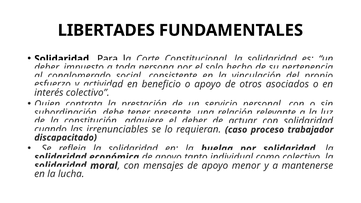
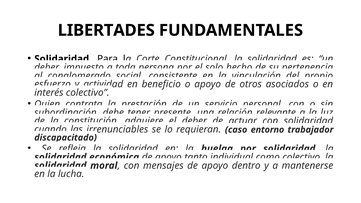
proceso: proceso -> entorno (267, 130)
menor: menor -> dentro (246, 166)
